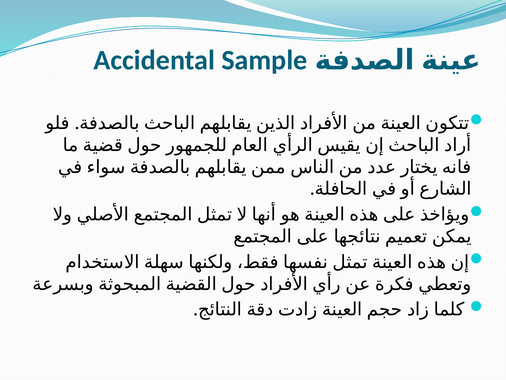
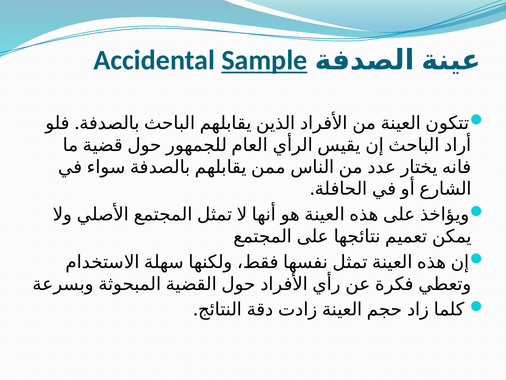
Sample underline: none -> present (264, 60)
